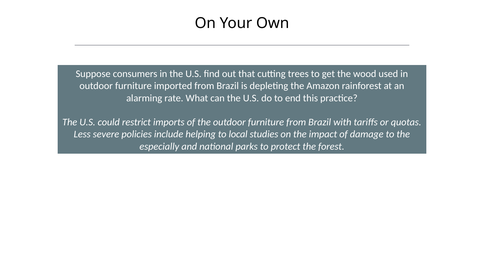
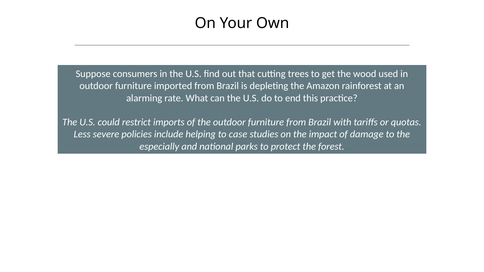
local: local -> case (238, 134)
